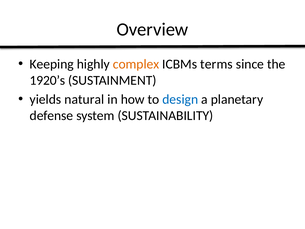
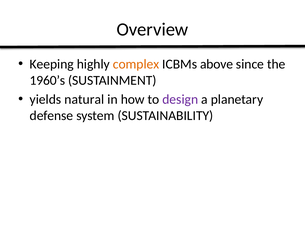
terms: terms -> above (217, 64)
1920’s: 1920’s -> 1960’s (47, 80)
design colour: blue -> purple (180, 99)
